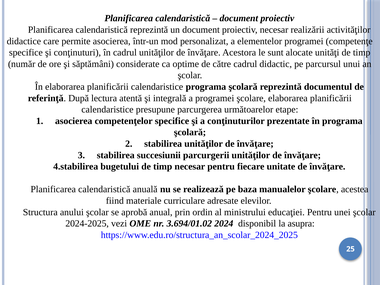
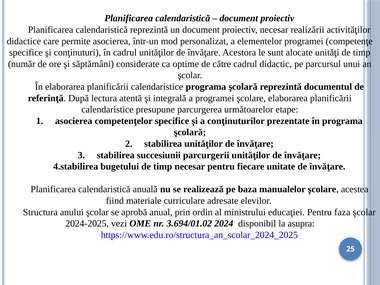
unei: unei -> faza (342, 212)
